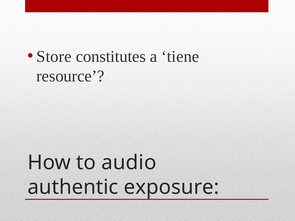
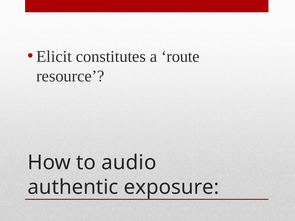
Store: Store -> Elicit (54, 56)
tiene: tiene -> route (180, 56)
